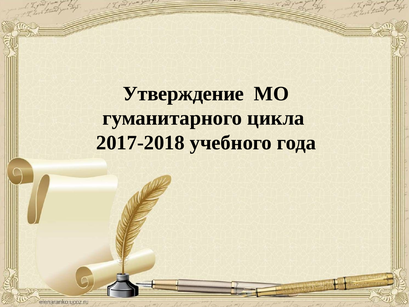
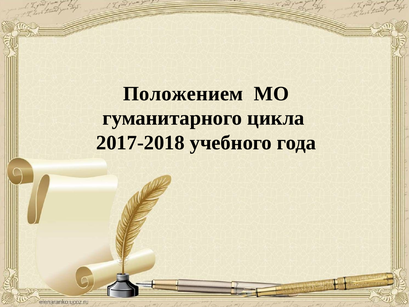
Утверждение: Утверждение -> Положением (183, 94)
